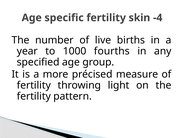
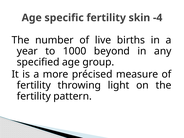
fourths: fourths -> beyond (112, 51)
